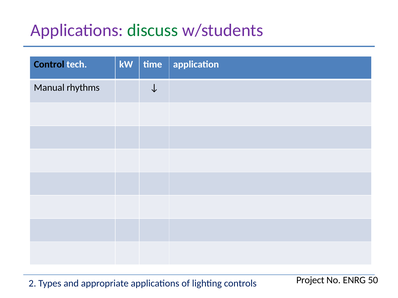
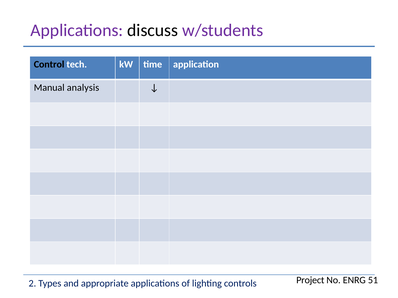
discuss colour: green -> black (153, 30)
rhythms: rhythms -> analysis (83, 88)
50: 50 -> 51 (373, 281)
